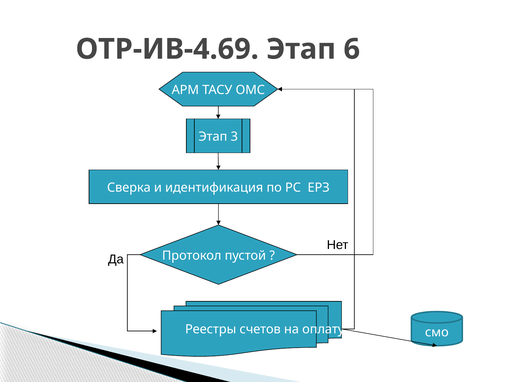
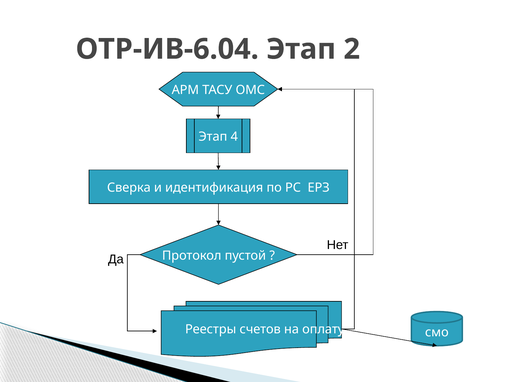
ОТР-ИВ-4.69: ОТР-ИВ-4.69 -> ОТР-ИВ-6.04 (167, 49)
6: 6 -> 2 (352, 49)
3: 3 -> 4 (234, 137)
